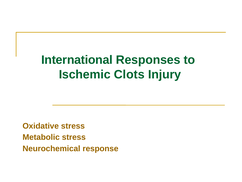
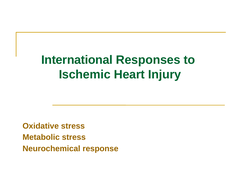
Clots: Clots -> Heart (129, 74)
